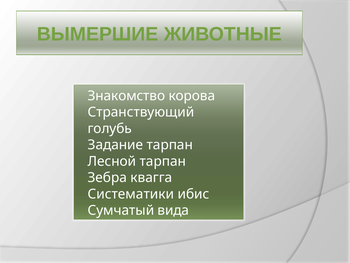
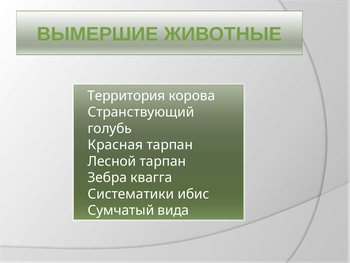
Знакомство: Знакомство -> Территория (126, 96)
Задание: Задание -> Красная (115, 145)
